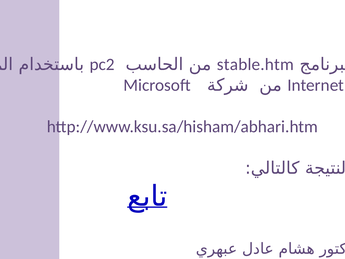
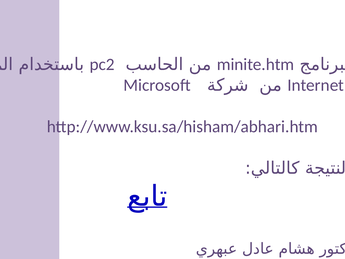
stable.htm: stable.htm -> minite.htm (256, 64)
